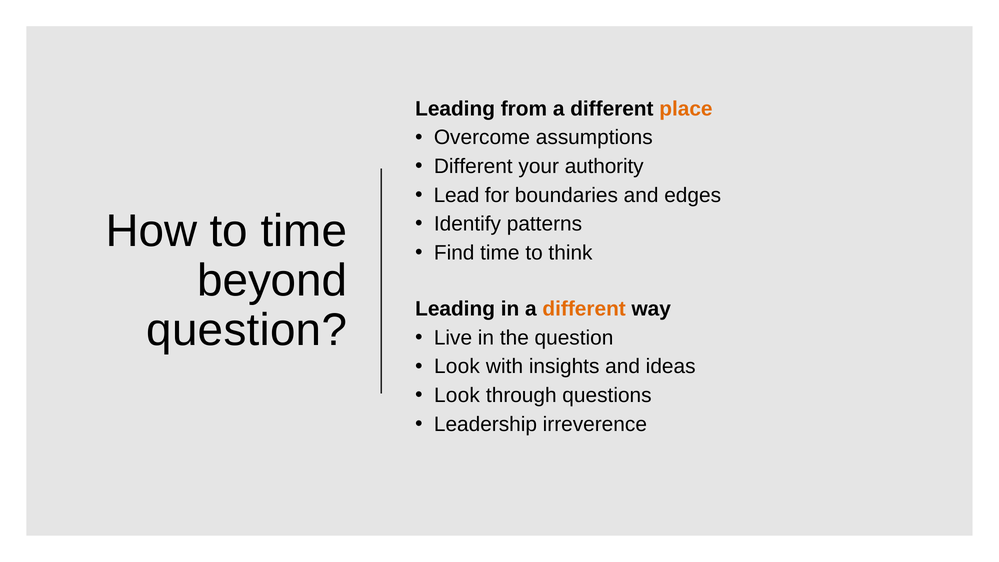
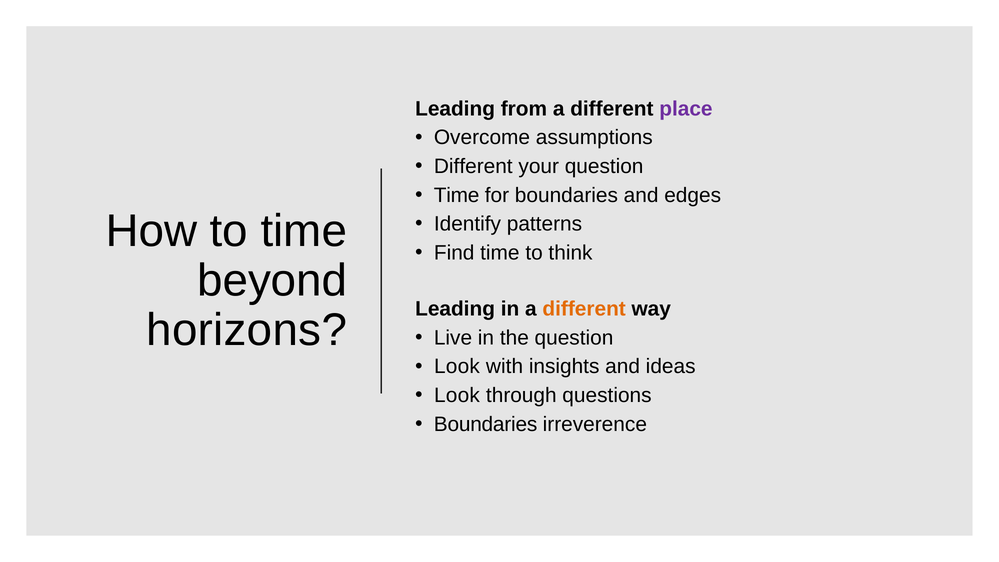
place colour: orange -> purple (686, 109)
your authority: authority -> question (604, 166)
Lead: Lead -> Time (457, 195)
question: question -> horizons (247, 330)
Leadership: Leadership -> Boundaries (486, 424)
